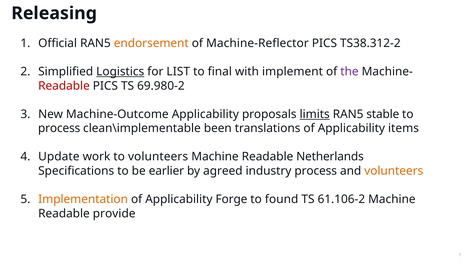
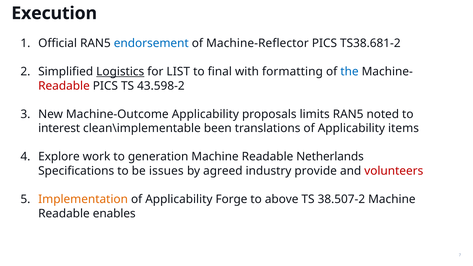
Releasing: Releasing -> Execution (54, 13)
endorsement colour: orange -> blue (151, 43)
TS38.312-2: TS38.312-2 -> TS38.681-2 (370, 43)
implement: implement -> formatting (292, 72)
the colour: purple -> blue (349, 72)
69.980-2: 69.980-2 -> 43.598-2 (161, 86)
limits underline: present -> none (315, 114)
stable: stable -> noted (383, 114)
process: process -> interest (59, 128)
Update: Update -> Explore (59, 157)
to volunteers: volunteers -> generation (158, 157)
earlier: earlier -> issues (166, 171)
industry process: process -> provide (316, 171)
volunteers colour: orange -> red (394, 171)
found: found -> above (282, 199)
61.106-2: 61.106-2 -> 38.507-2 (341, 199)
provide: provide -> enables (114, 214)
